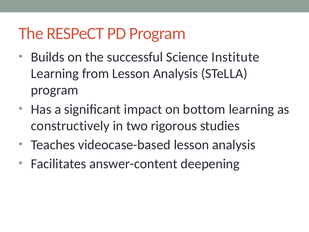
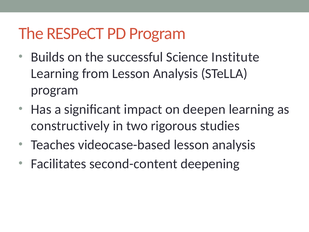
bottom: bottom -> deepen (204, 109)
answer-content: answer-content -> second-content (133, 164)
